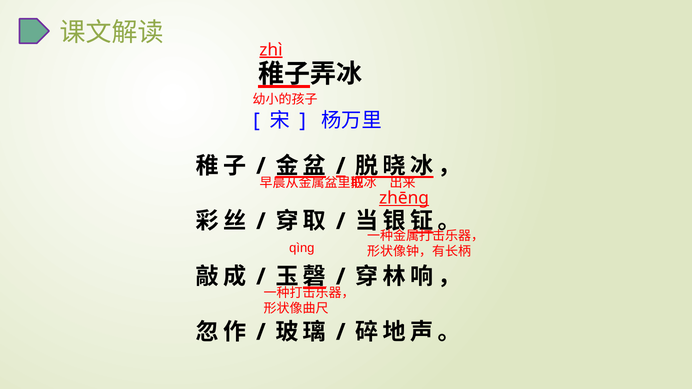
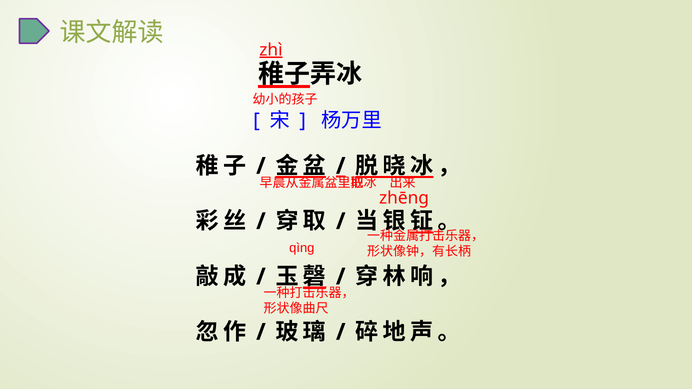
zhēng underline: present -> none (404, 198)
